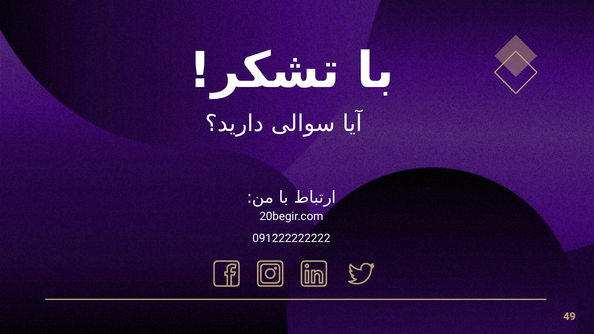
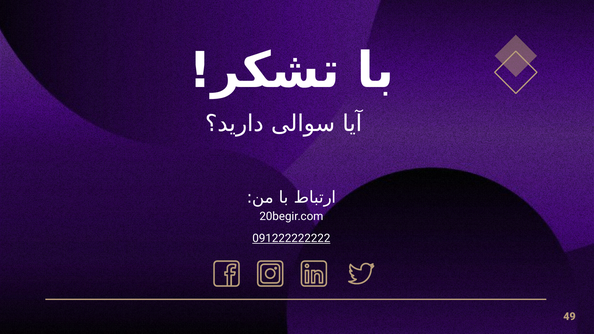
091222222222 underline: none -> present (291, 238)
